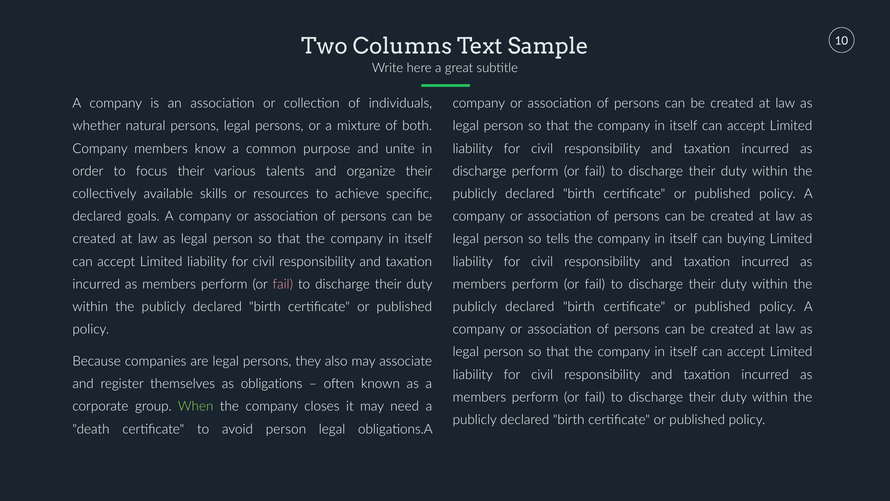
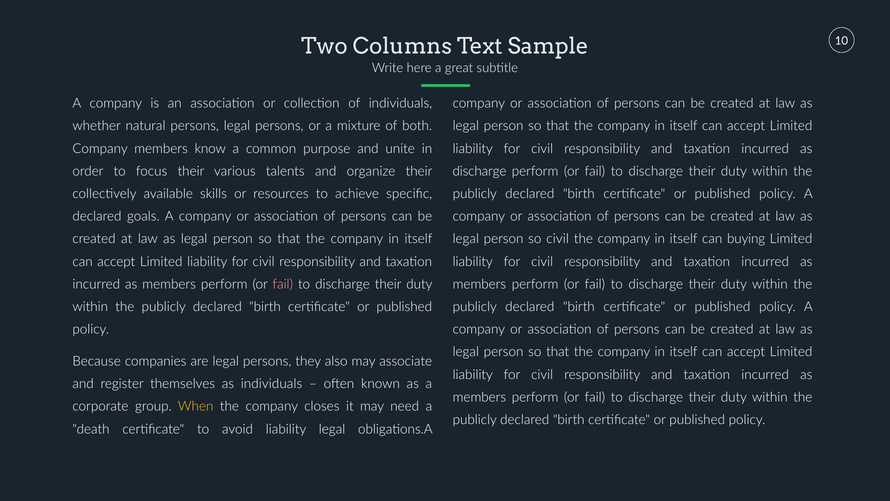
so tells: tells -> civil (558, 239)
as obligations: obligations -> individuals (272, 384)
When colour: light green -> yellow (196, 406)
avoid person: person -> liability (286, 429)
